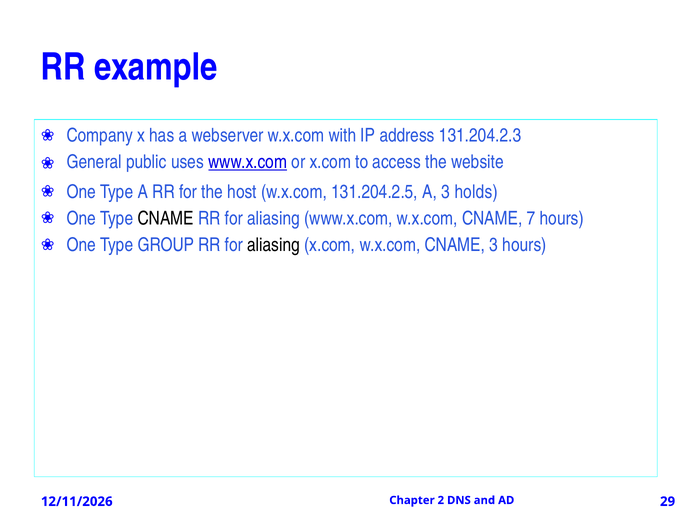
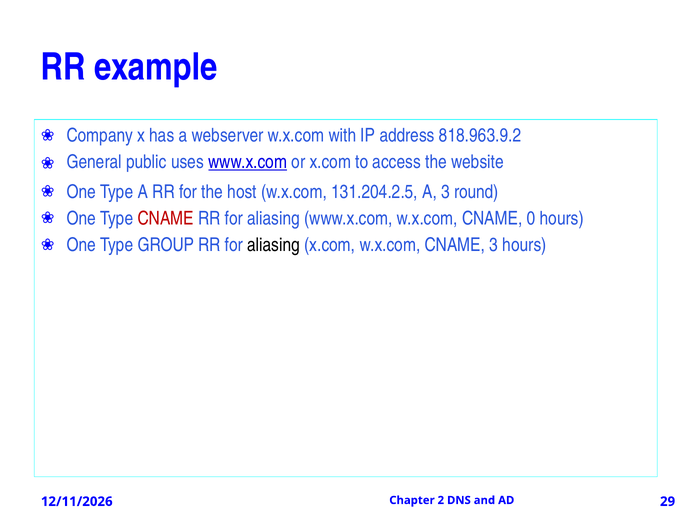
131.204.2.3: 131.204.2.3 -> 818.963.9.2 (480, 135)
holds: holds -> round (476, 192)
CNAME colour: black -> red (166, 218)
7: 7 -> 0 (531, 218)
